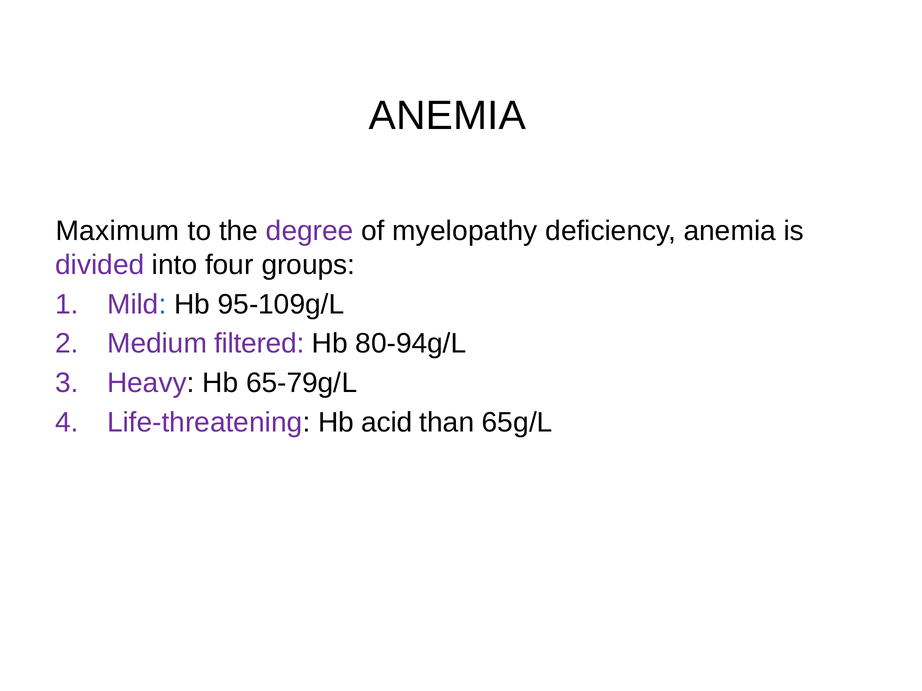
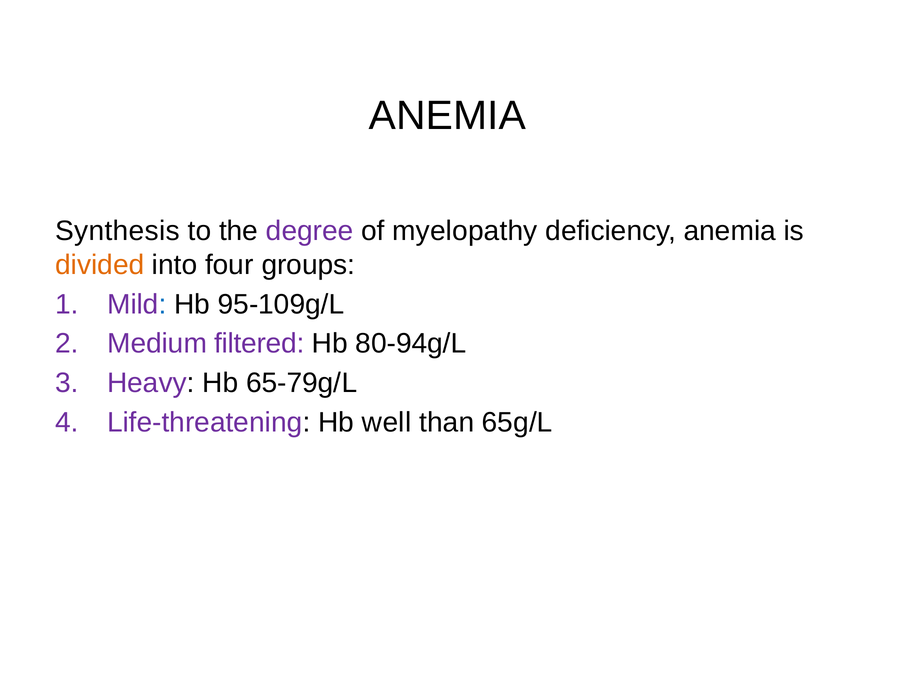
Maximum: Maximum -> Synthesis (118, 231)
divided colour: purple -> orange (100, 265)
acid: acid -> well (387, 423)
